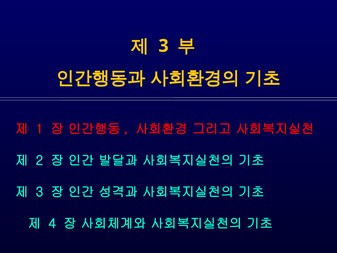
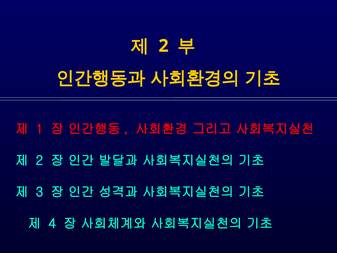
3: 3 -> 2 (164, 46)
